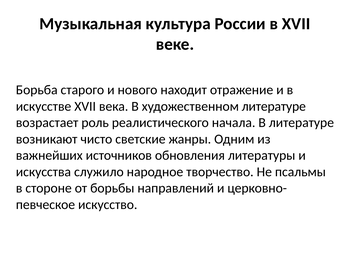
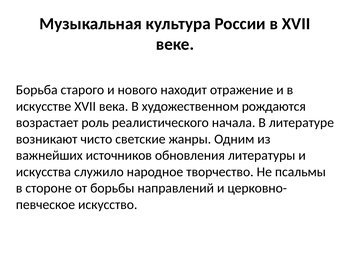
художественном литературе: литературе -> рождаются (274, 106)
